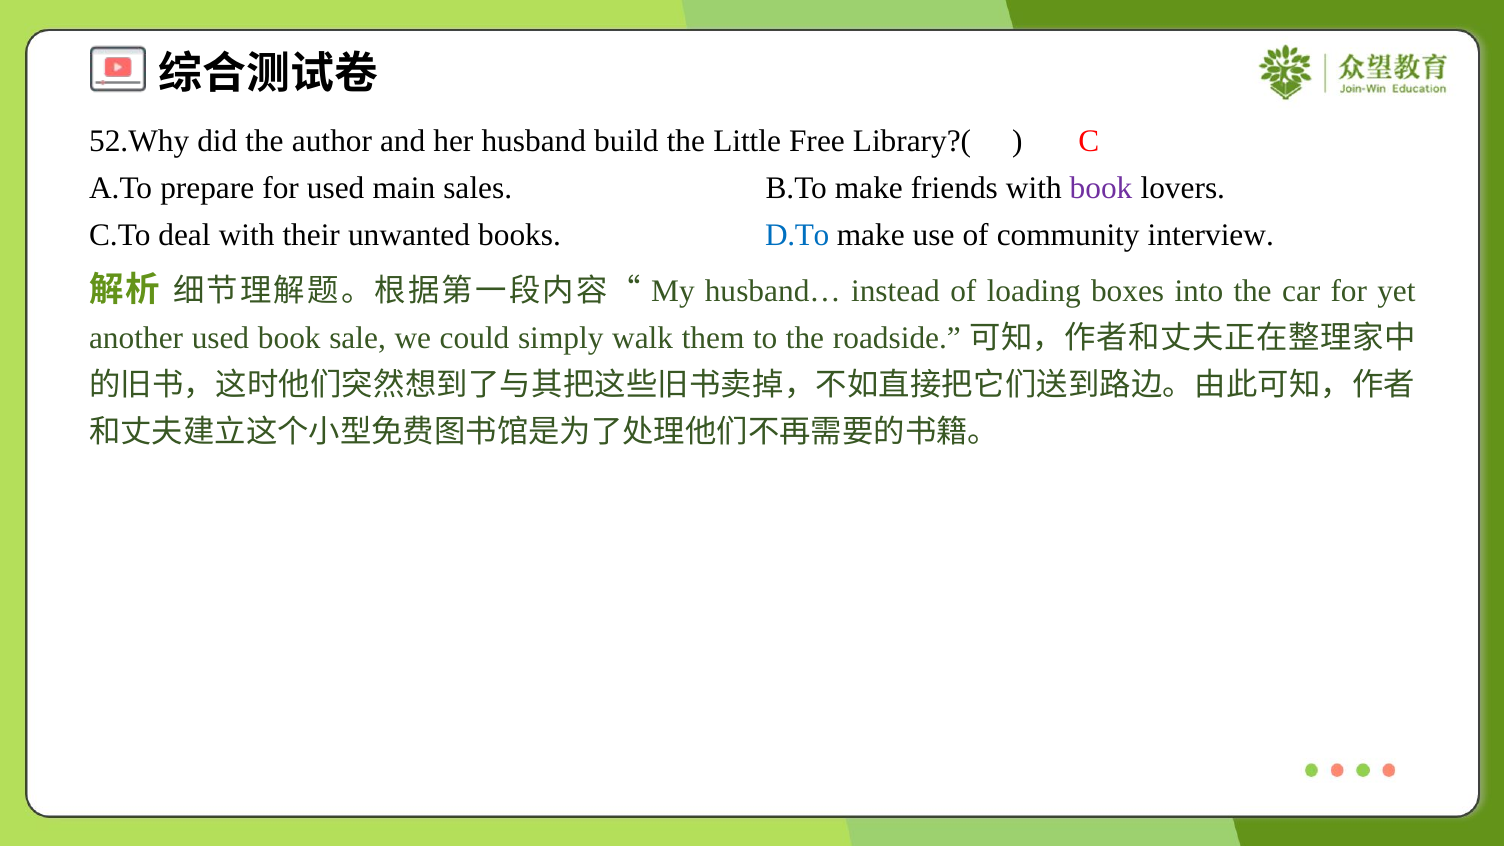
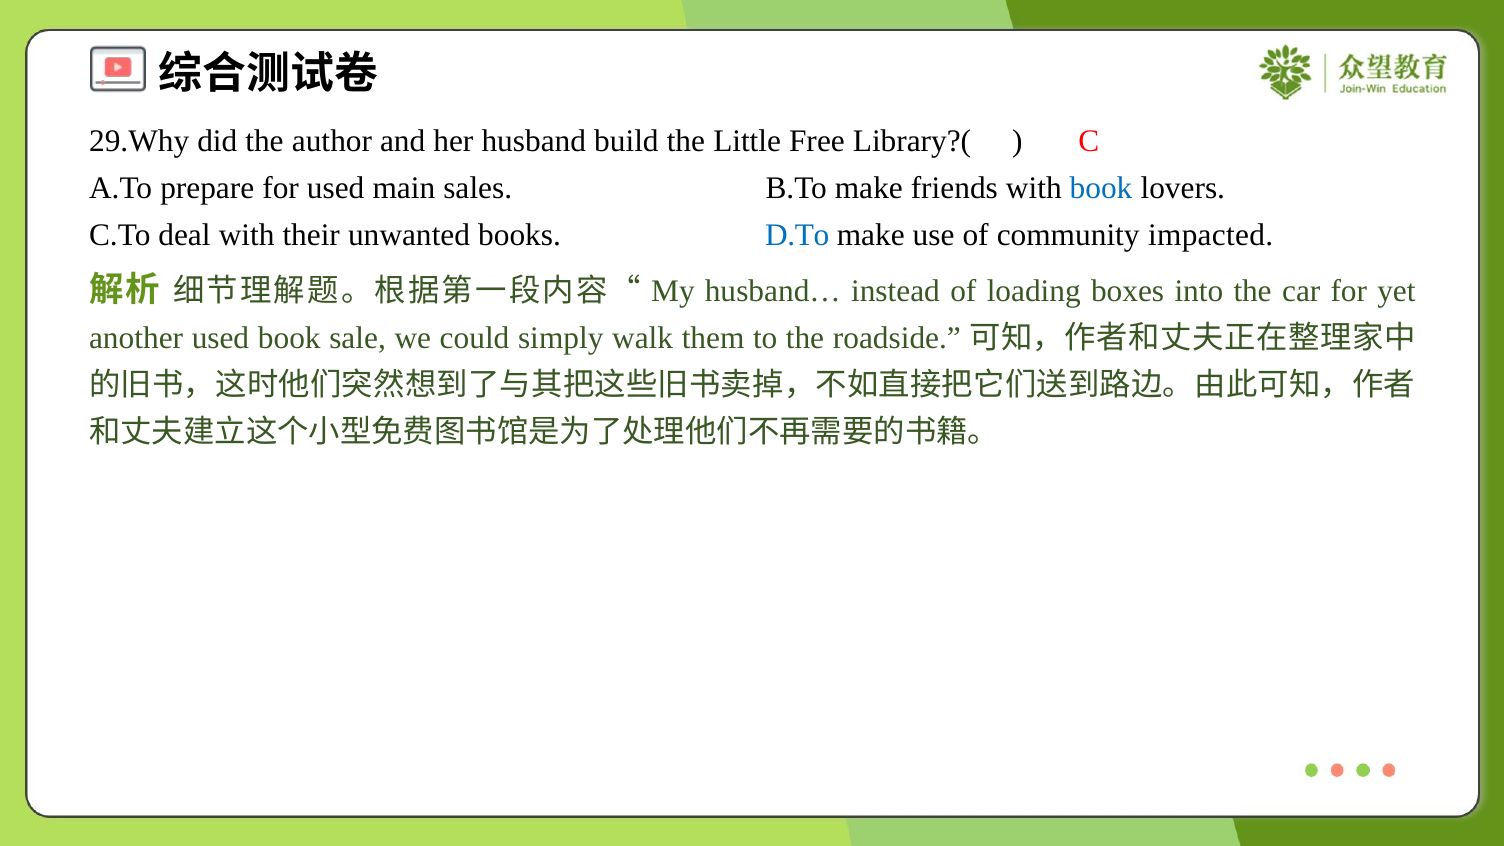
52.Why: 52.Why -> 29.Why (139, 141)
book colour: purple -> blue (1101, 188)
interview: interview -> impacted (1211, 235)
